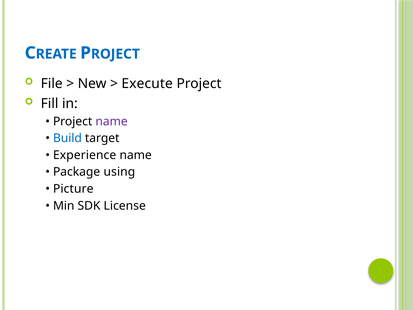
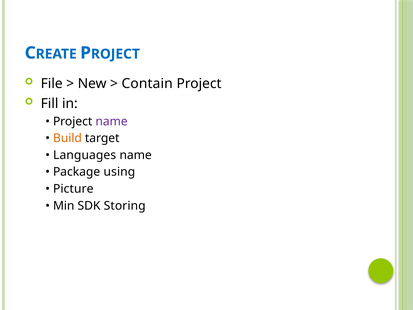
Execute: Execute -> Contain (147, 84)
Build colour: blue -> orange (67, 138)
Experience: Experience -> Languages (85, 155)
License: License -> Storing (125, 206)
